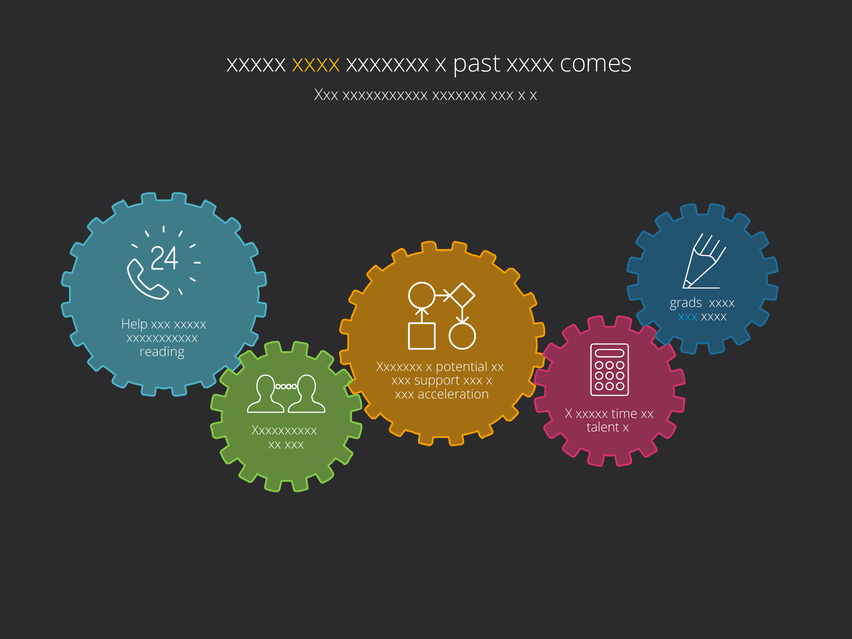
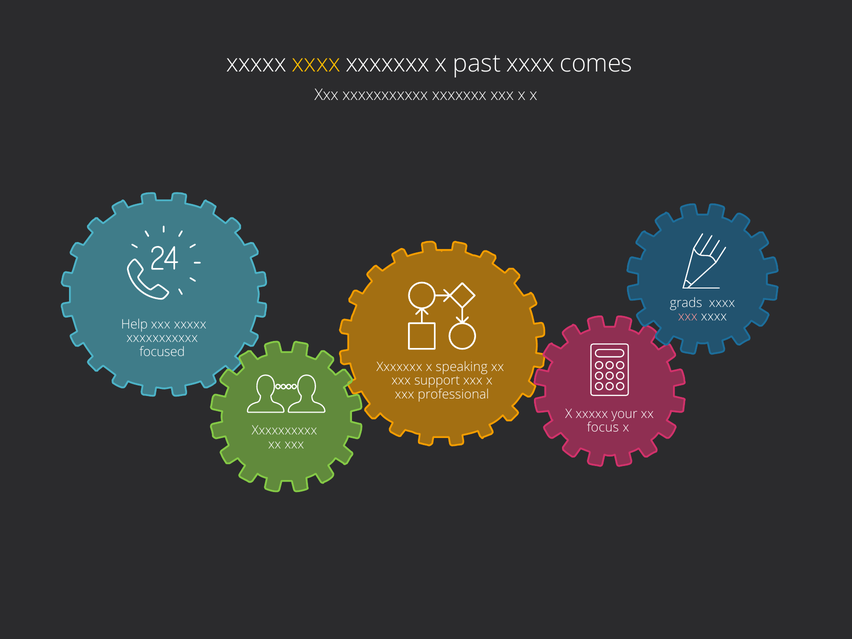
xxx colour: light blue -> pink (688, 317)
reading: reading -> focused (162, 352)
potential: potential -> speaking (462, 367)
acceleration: acceleration -> professional (453, 395)
time: time -> your (624, 414)
talent: talent -> focus (603, 428)
